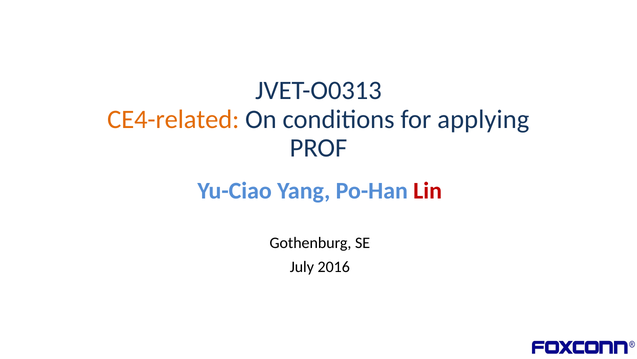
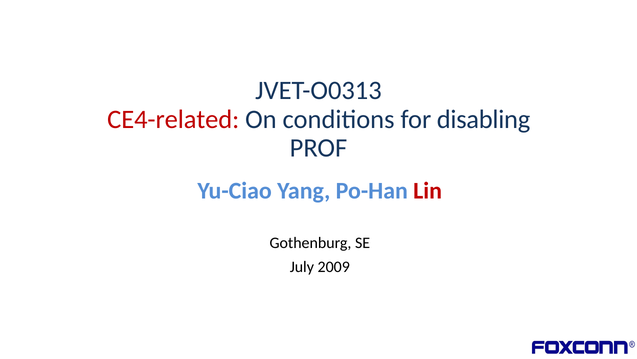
CE4-related colour: orange -> red (173, 119)
applying: applying -> disabling (484, 119)
2016: 2016 -> 2009 (334, 266)
